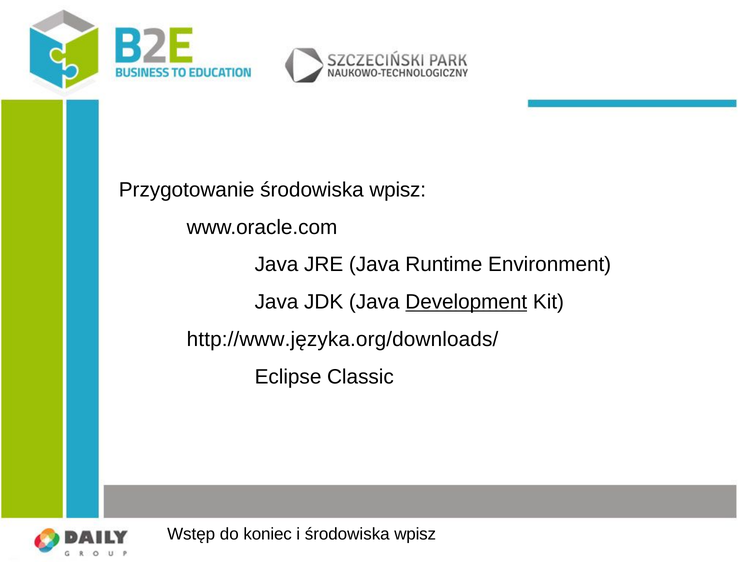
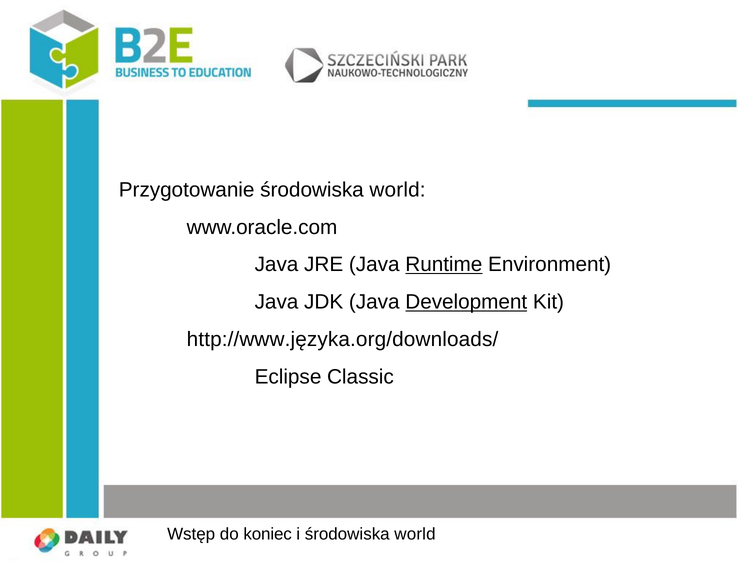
Przygotowanie środowiska wpisz: wpisz -> world (398, 190)
Runtime underline: none -> present (444, 264)
i środowiska wpisz: wpisz -> world (415, 534)
